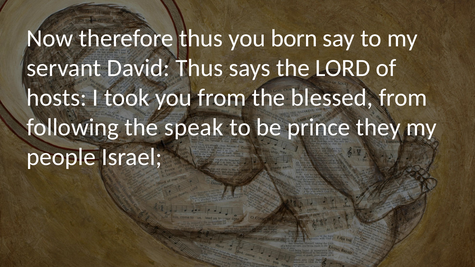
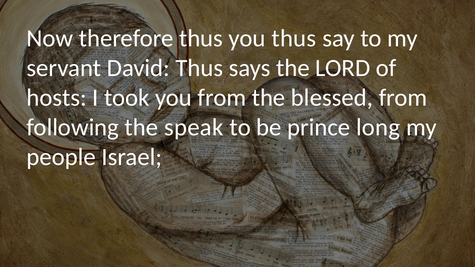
you born: born -> thus (294, 38)
they: they -> long (378, 127)
